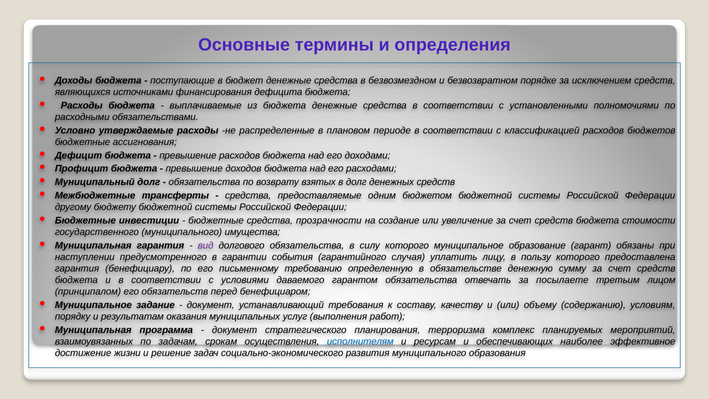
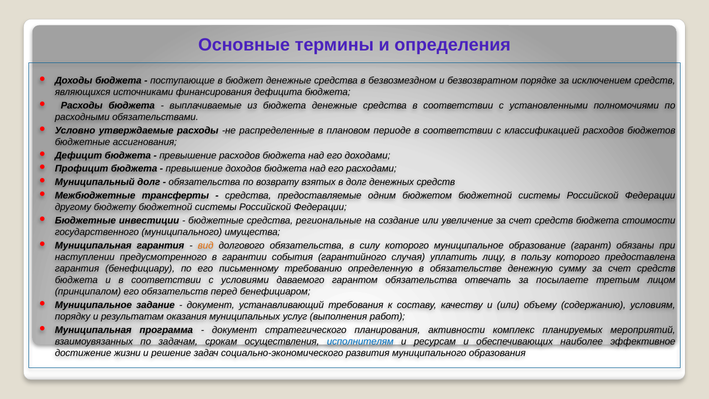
прозрачности: прозрачности -> региональные (329, 220)
вид colour: purple -> orange (206, 245)
терроризма: терроризма -> активности (457, 330)
